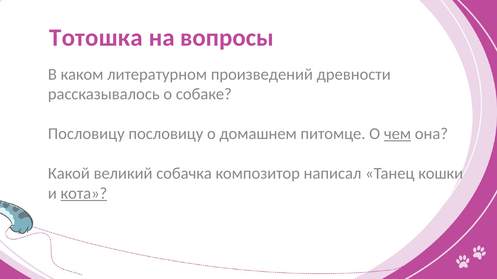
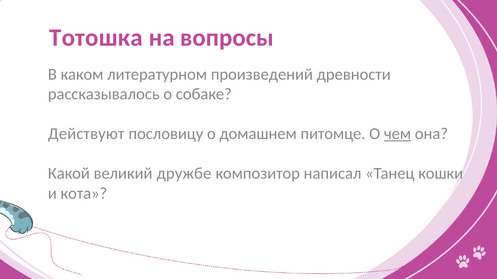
Пословицу: Пословицу -> Действуют (86, 134)
собачка: собачка -> дружбе (184, 174)
кота underline: present -> none (84, 194)
